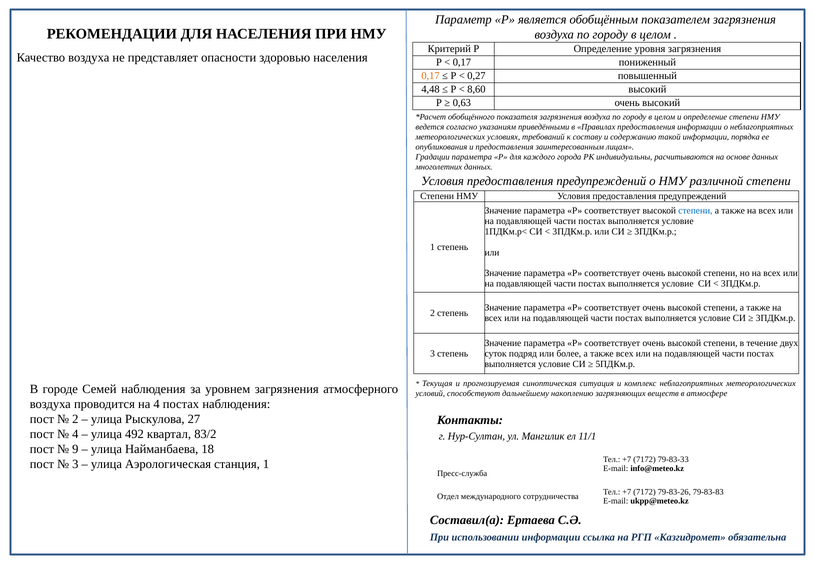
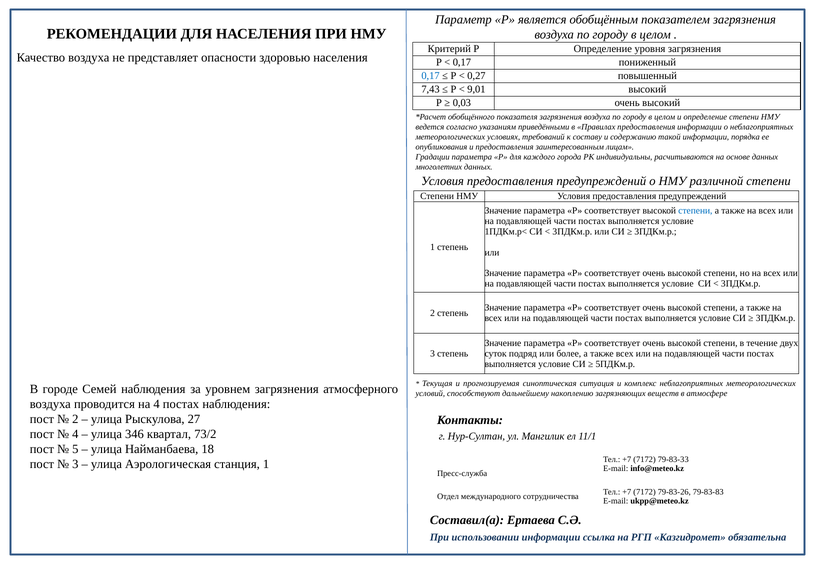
0,17 colour: orange -> blue (431, 76)
4,48: 4,48 -> 7,43 (431, 89)
8,60: 8,60 -> 9,01 (476, 89)
0,63: 0,63 -> 0,03 (462, 103)
492: 492 -> 346 (134, 434)
83/2: 83/2 -> 73/2 (205, 434)
9: 9 -> 5 (75, 449)
